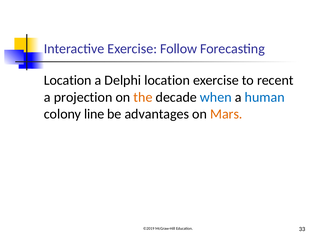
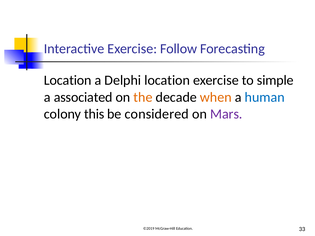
recent: recent -> simple (275, 80)
projection: projection -> associated (83, 97)
when colour: blue -> orange (216, 97)
line: line -> this (94, 114)
advantages: advantages -> considered (157, 114)
Mars colour: orange -> purple (226, 114)
